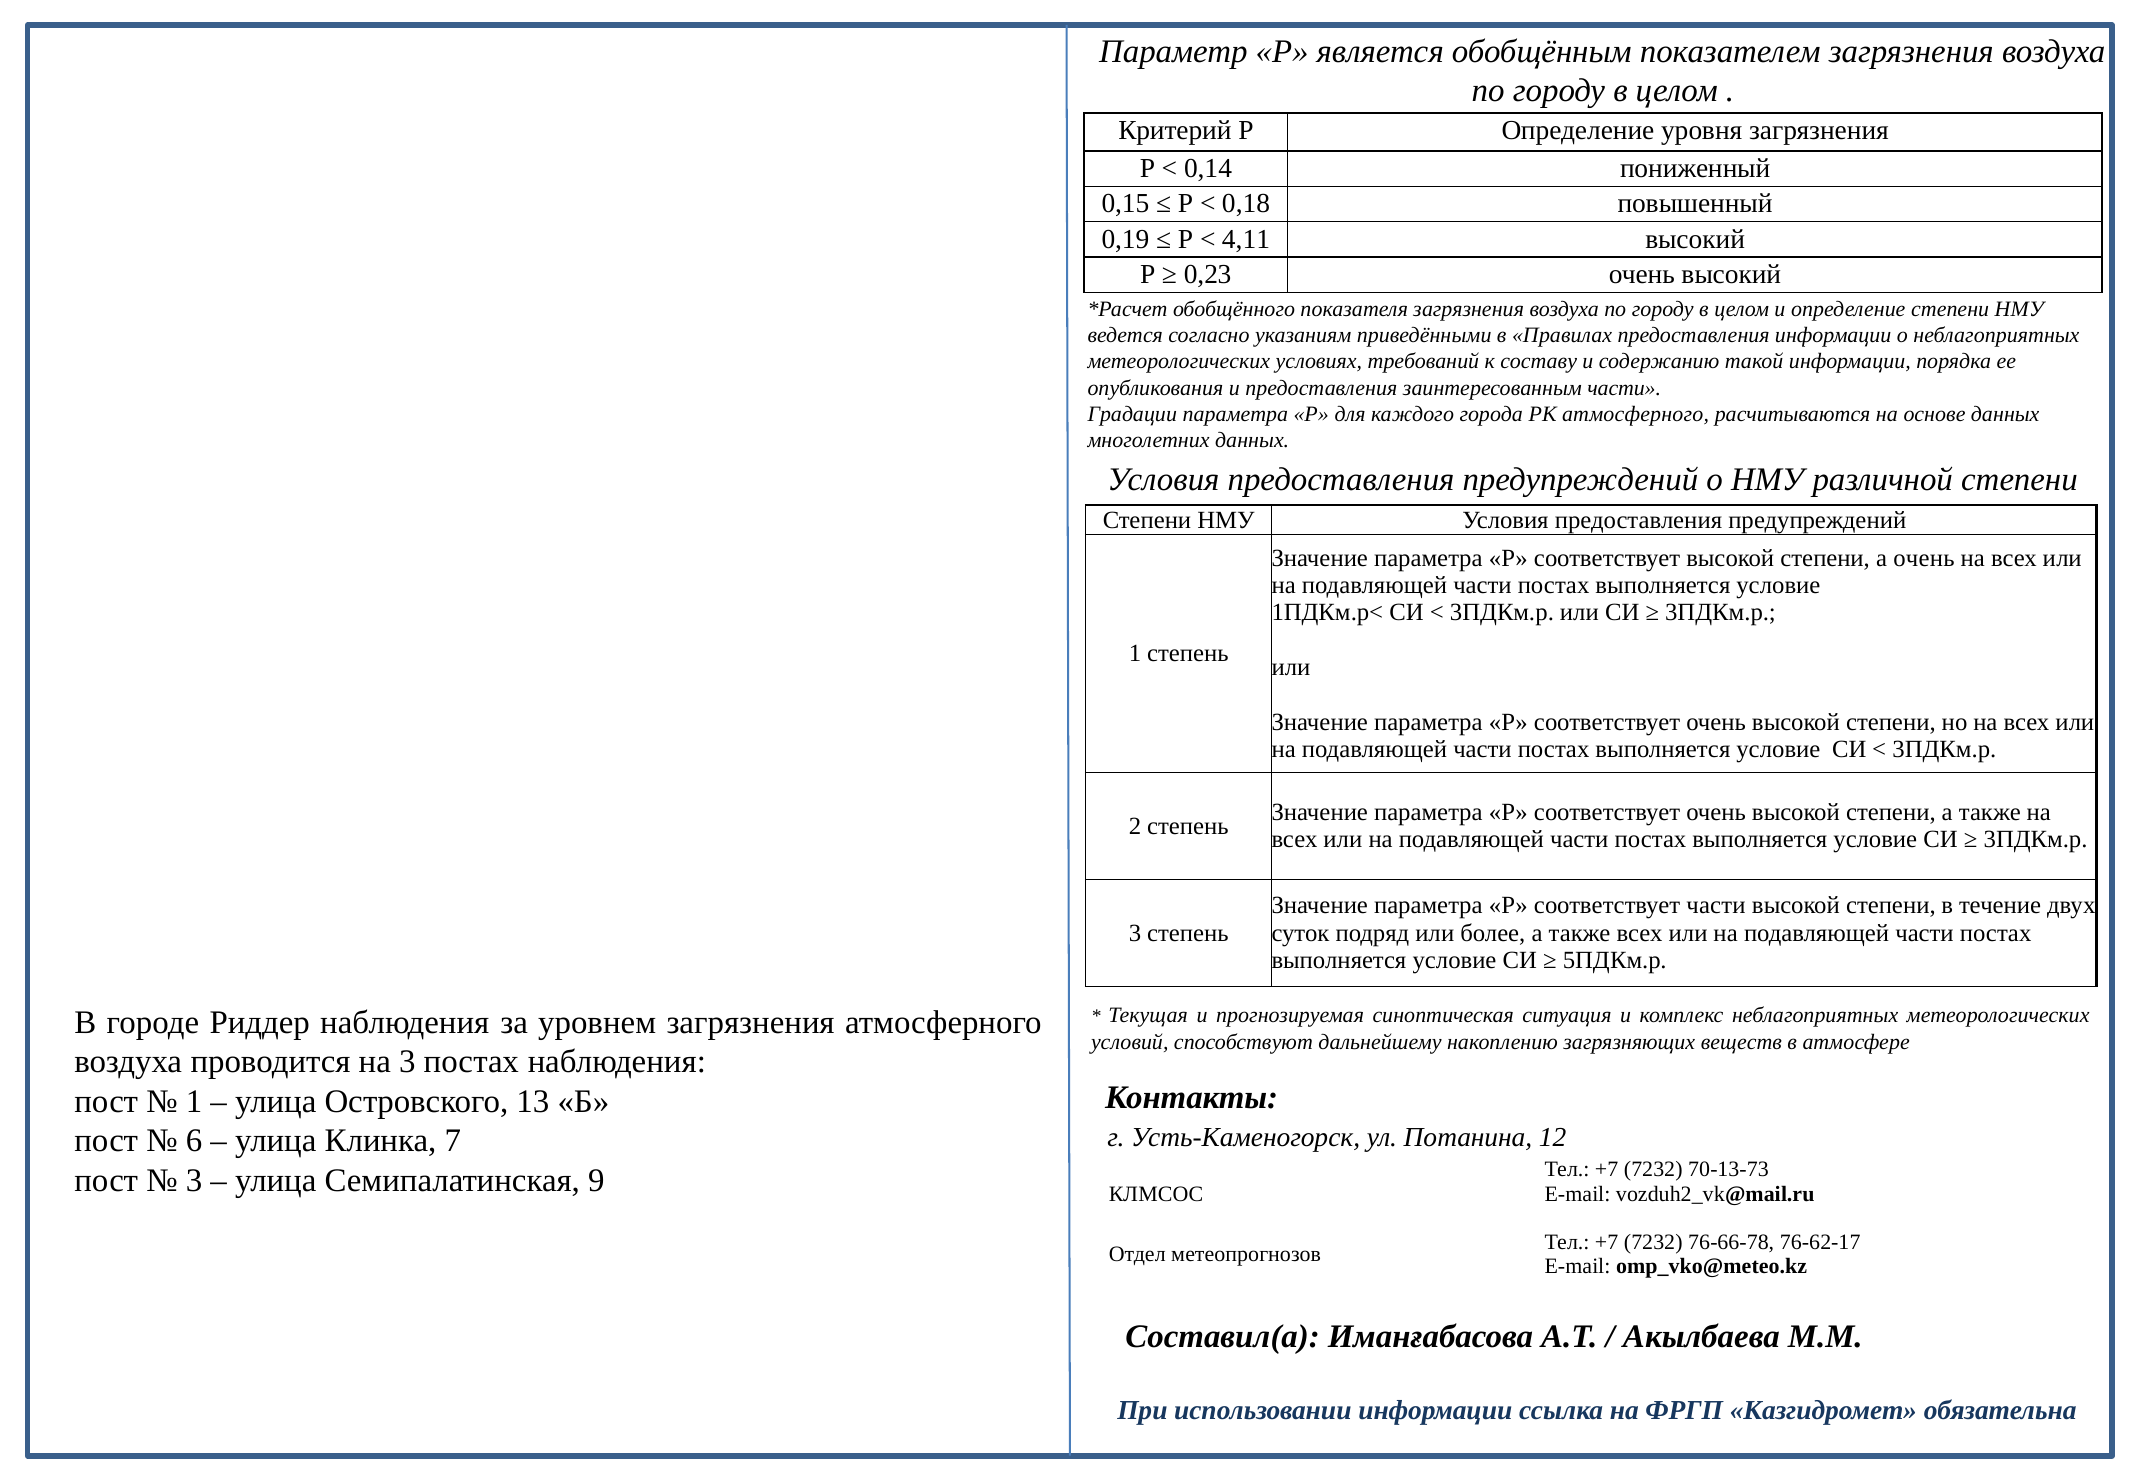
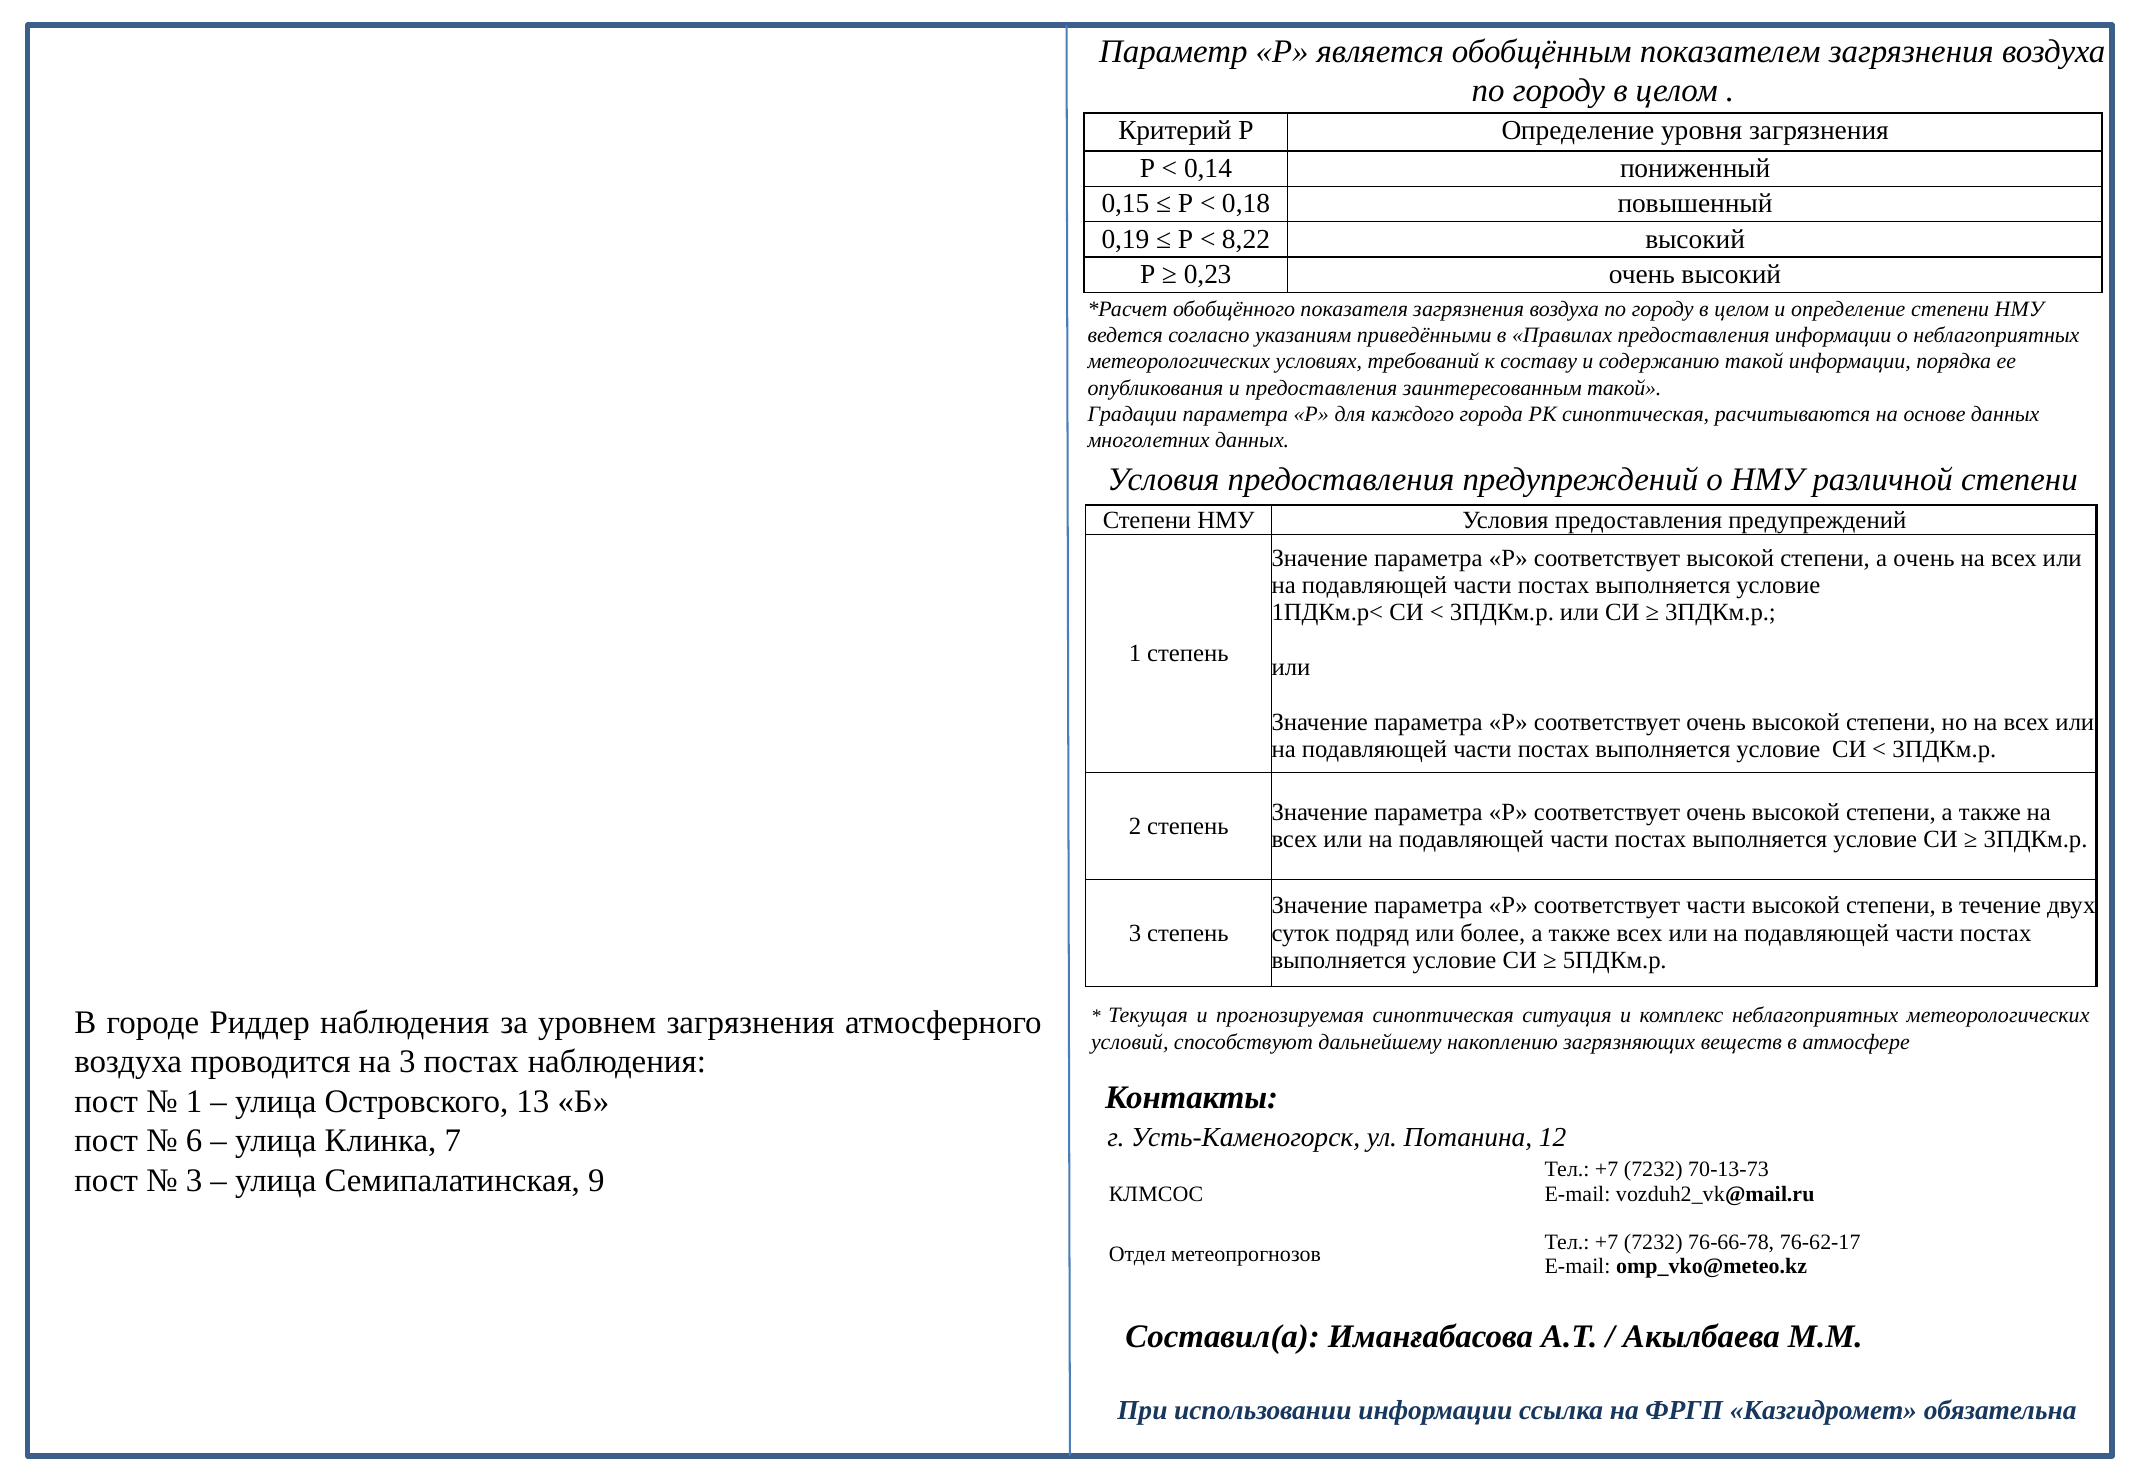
4,11: 4,11 -> 8,22 (1246, 239)
заинтересованным части: части -> такой (1624, 388)
РК атмосферного: атмосферного -> синоптическая (1636, 414)
